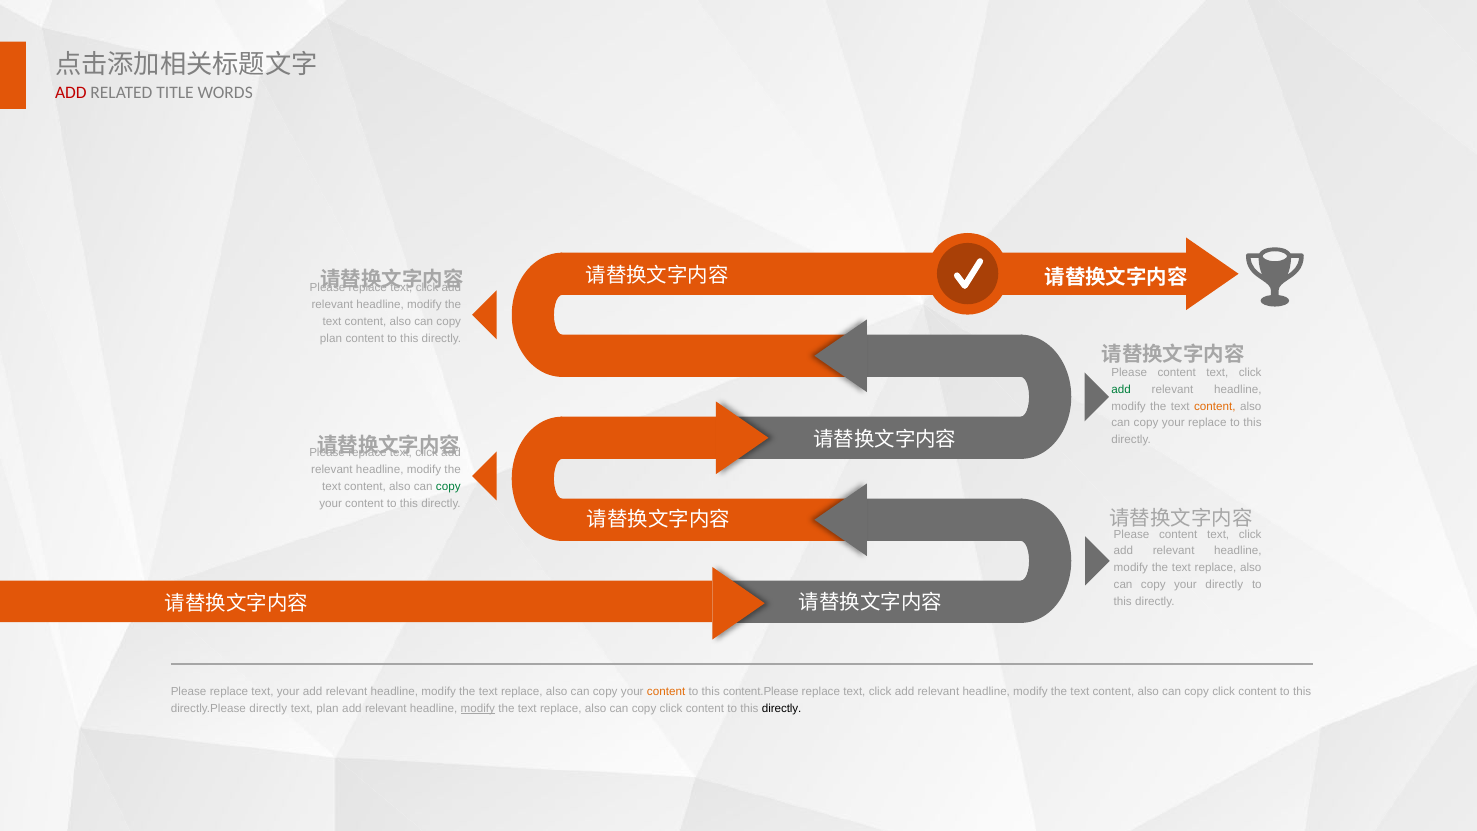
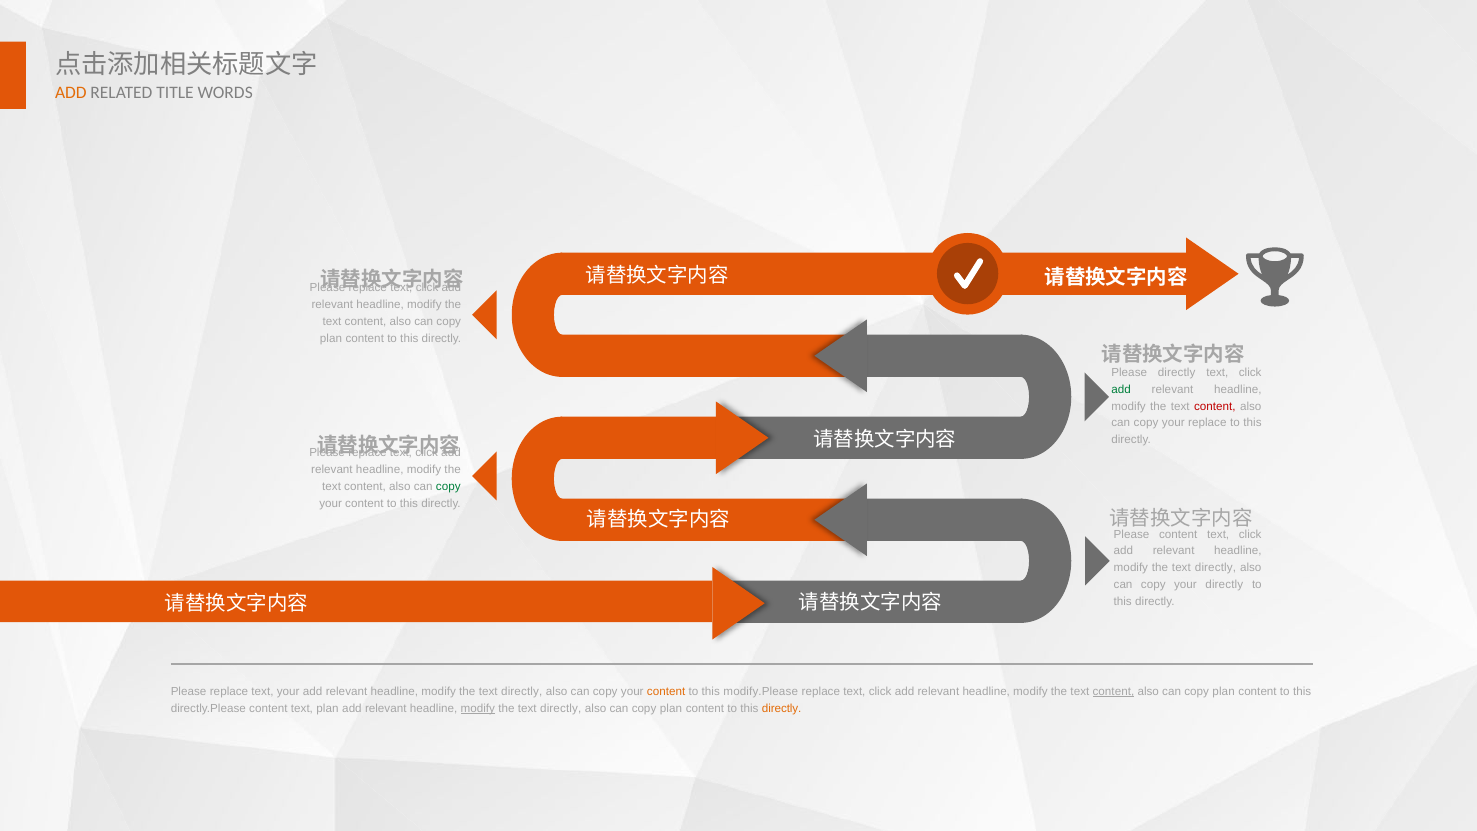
ADD colour: red -> orange (71, 92)
content: content -> directly (1177, 373)
content colour: orange -> red (1215, 406)
replace: replace -> directly (1215, 568)
replace: replace -> directly (522, 691)
content.Please: content.Please -> modify.Please (761, 691)
content underline: none -> present (1113, 691)
click: click -> plan (1224, 691)
directly.Please directly: directly -> content (268, 708)
replace: replace -> directly (561, 708)
click: click -> plan (671, 708)
directly colour: black -> orange (782, 708)
